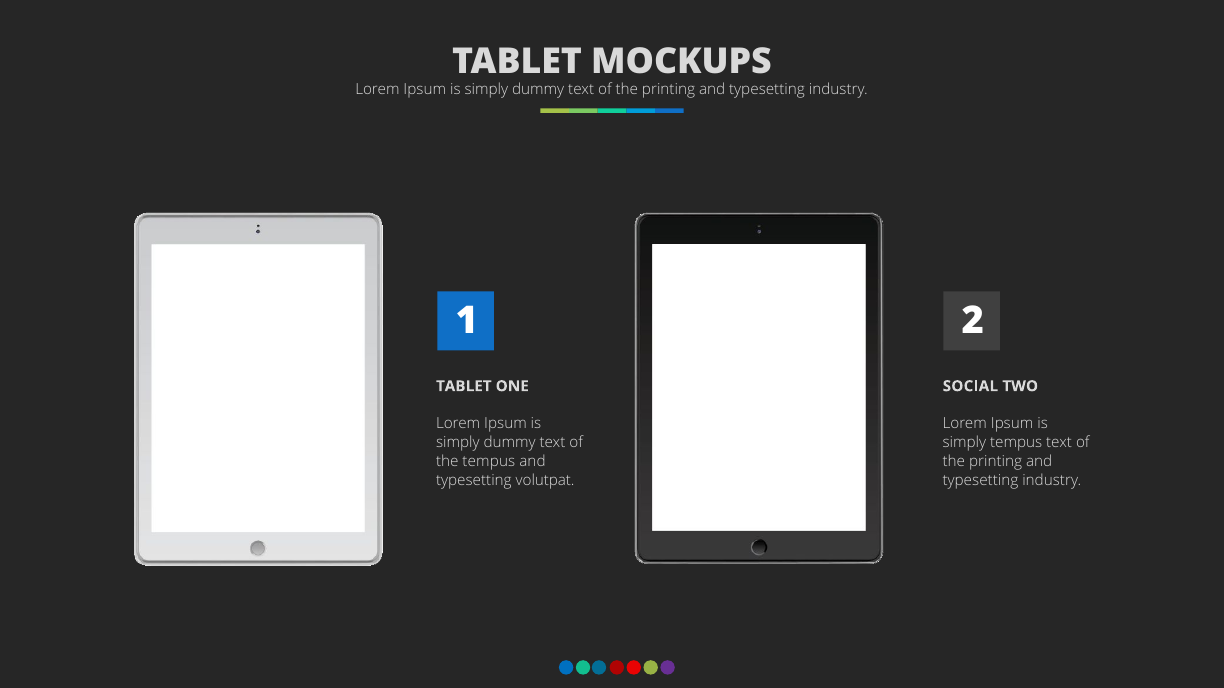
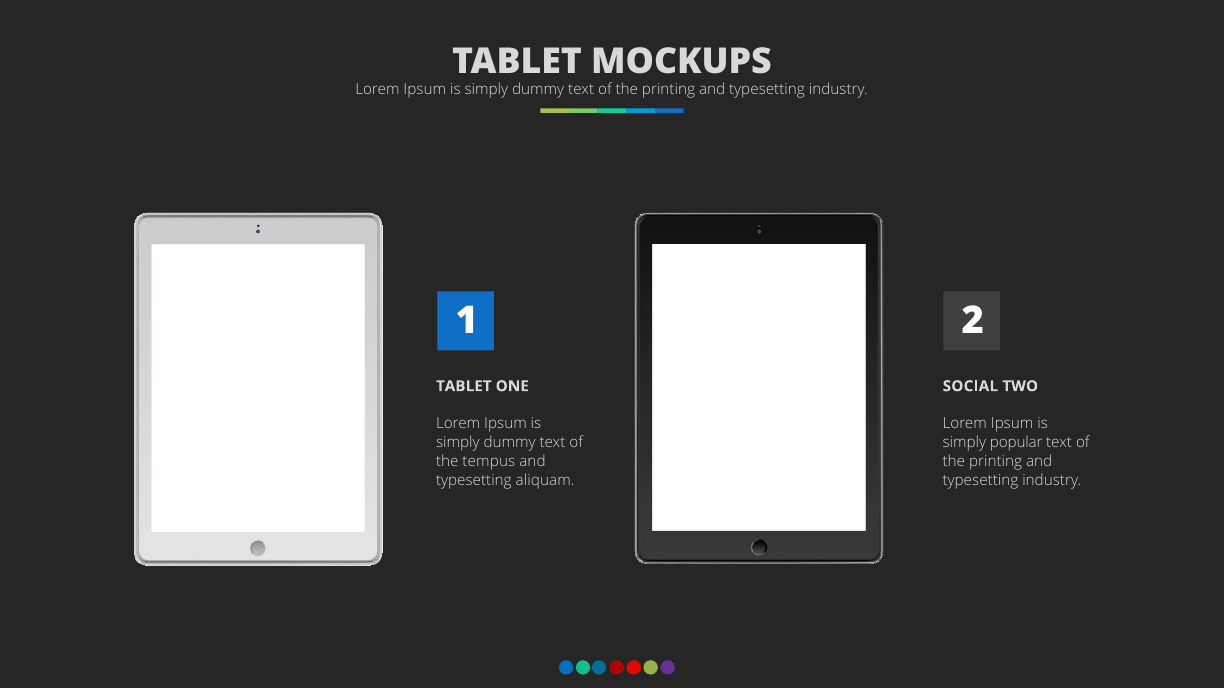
simply tempus: tempus -> popular (1016, 443)
volutpat: volutpat -> aliquam (545, 481)
